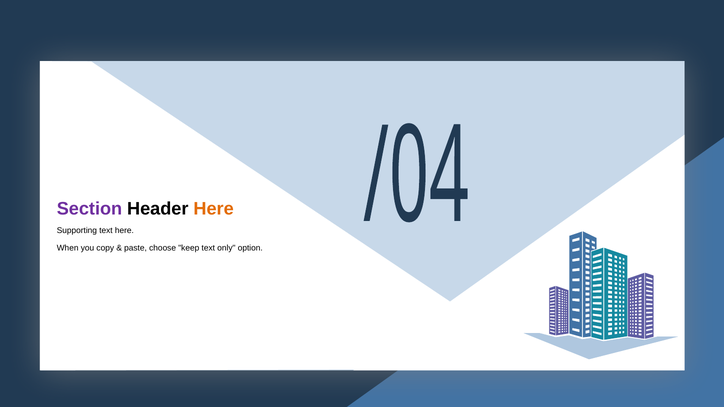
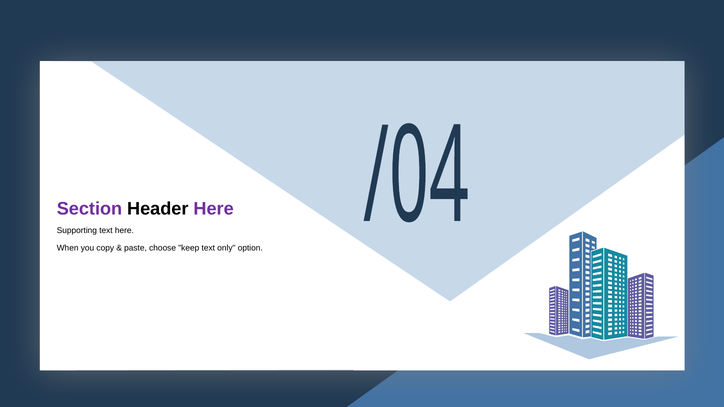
Here colour: orange -> purple (214, 209)
